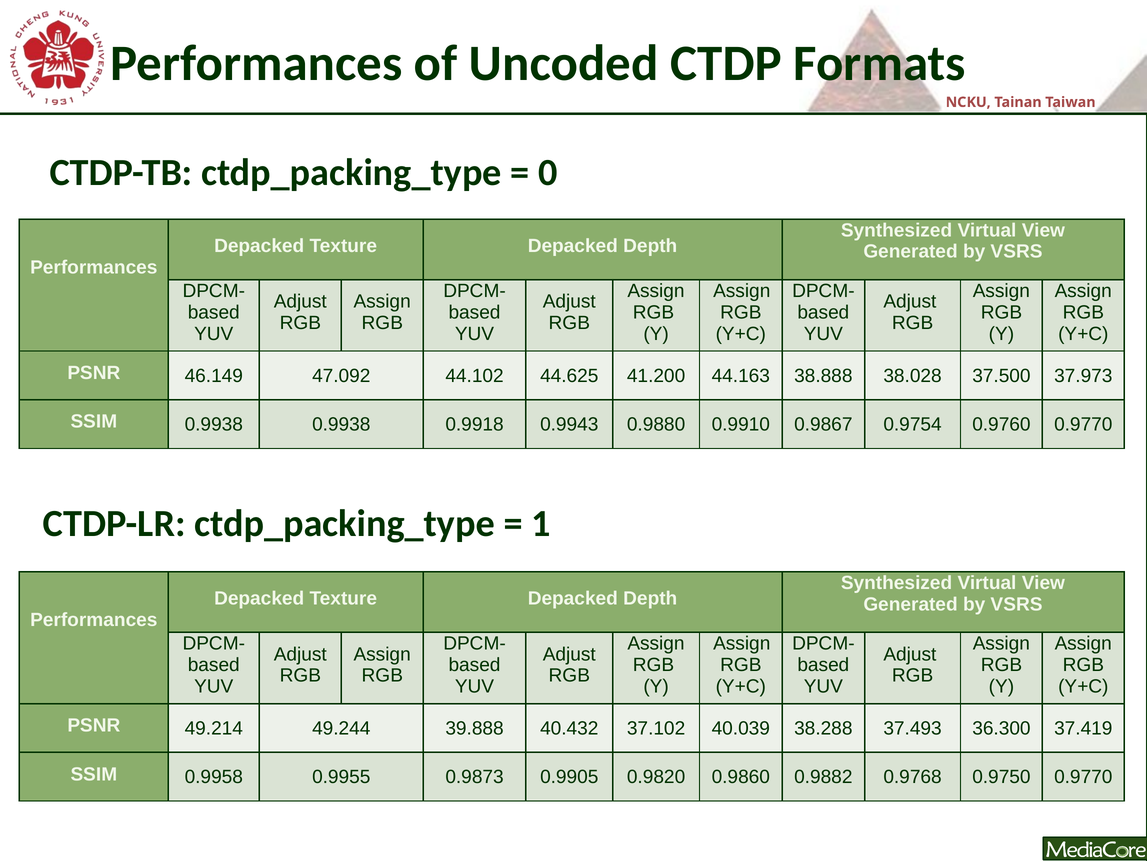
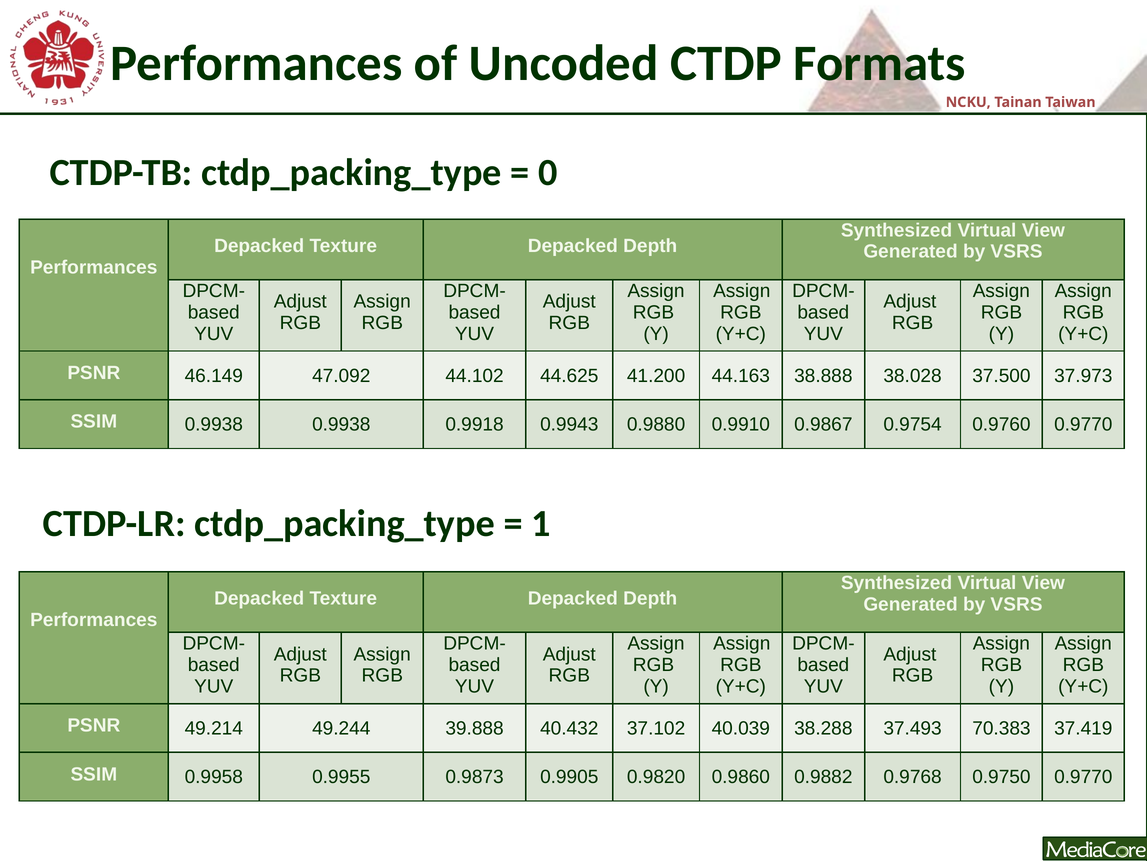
36.300: 36.300 -> 70.383 (1001, 728)
